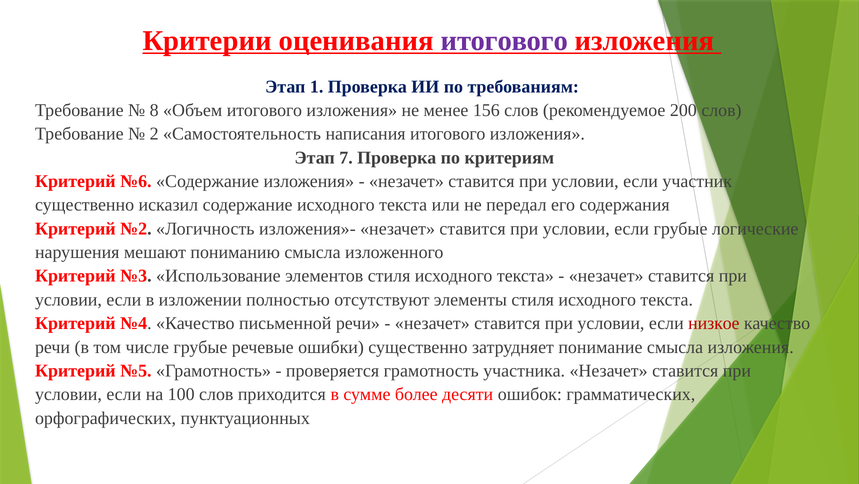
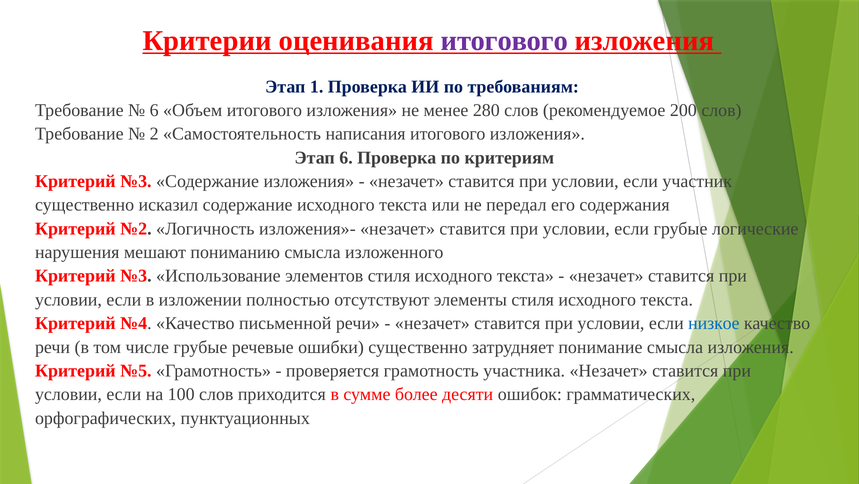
8: 8 -> 6 (154, 110)
156: 156 -> 280 (486, 110)
Этап 7: 7 -> 6 (346, 157)
№6: №6 -> №3 (136, 181)
низкое colour: red -> blue (714, 323)
